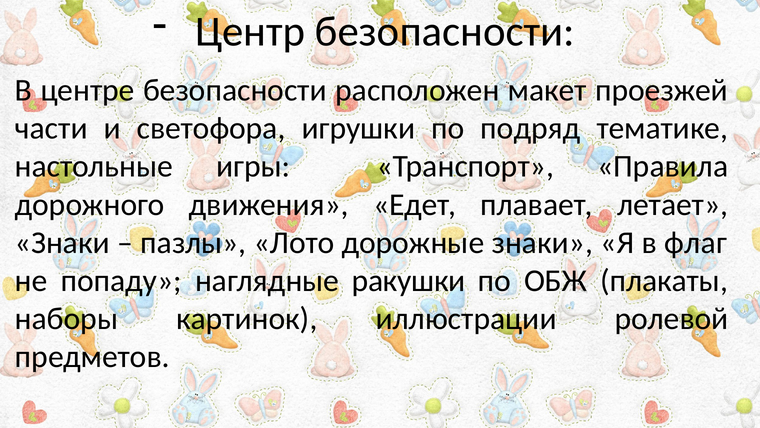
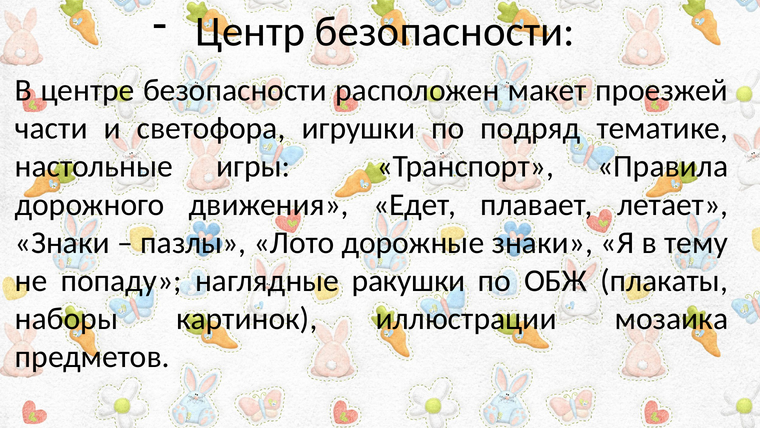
флаг: флаг -> тему (696, 242)
ролевой: ролевой -> мозаика (672, 318)
